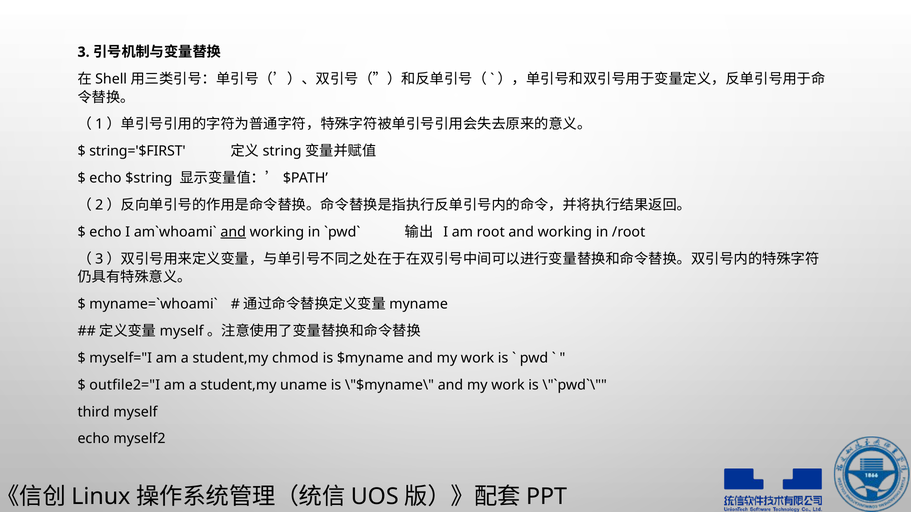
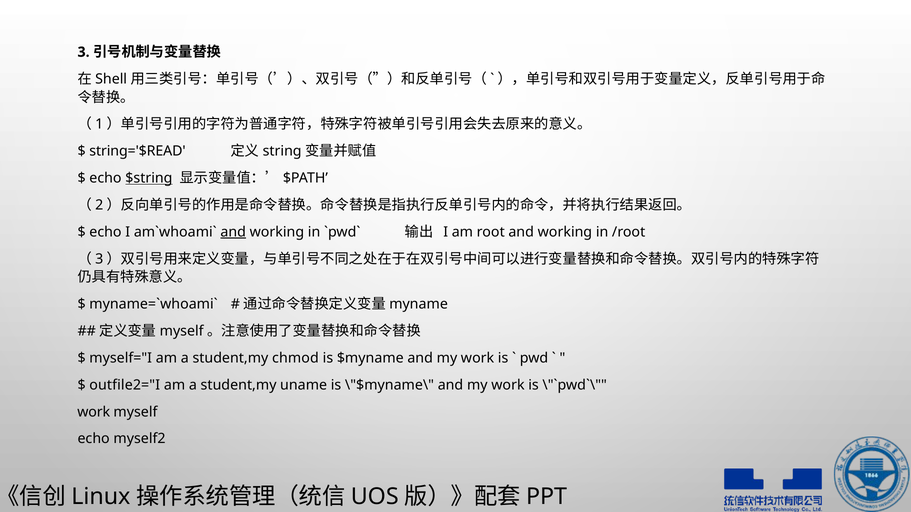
string='$FIRST: string='$FIRST -> string='$READ (137, 151)
$string underline: none -> present (149, 178)
third: third -> work (94, 412)
